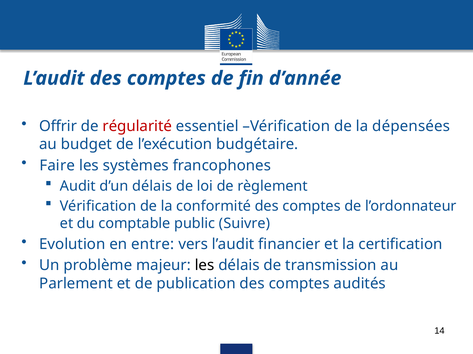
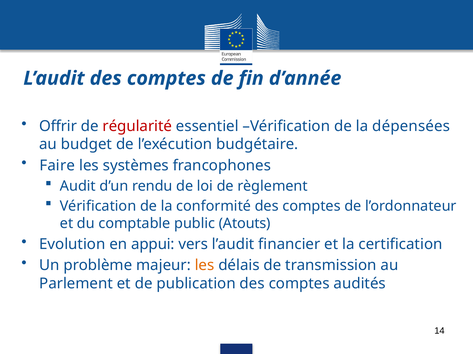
d’un délais: délais -> rendu (152, 186)
Suivre: Suivre -> Atouts (245, 224)
entre: entre -> appui (153, 245)
les colour: black -> orange (205, 266)
